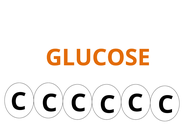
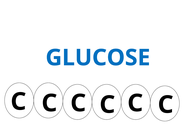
GLUCOSE colour: orange -> blue (98, 58)
